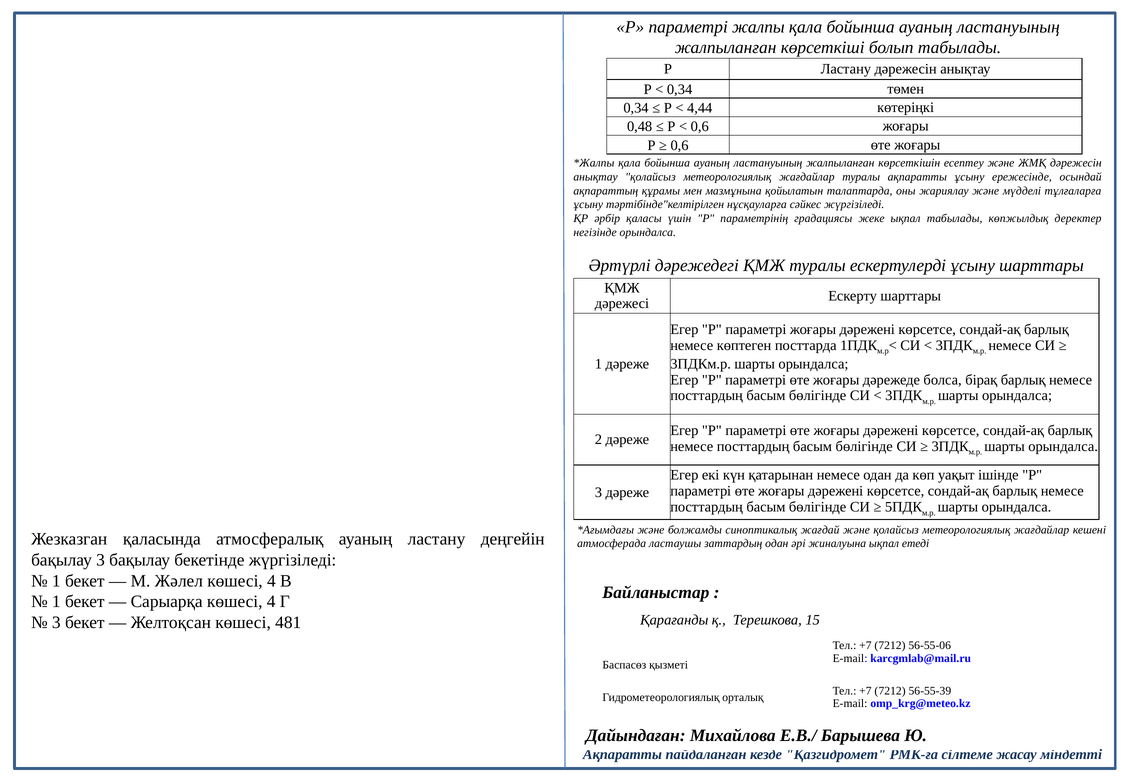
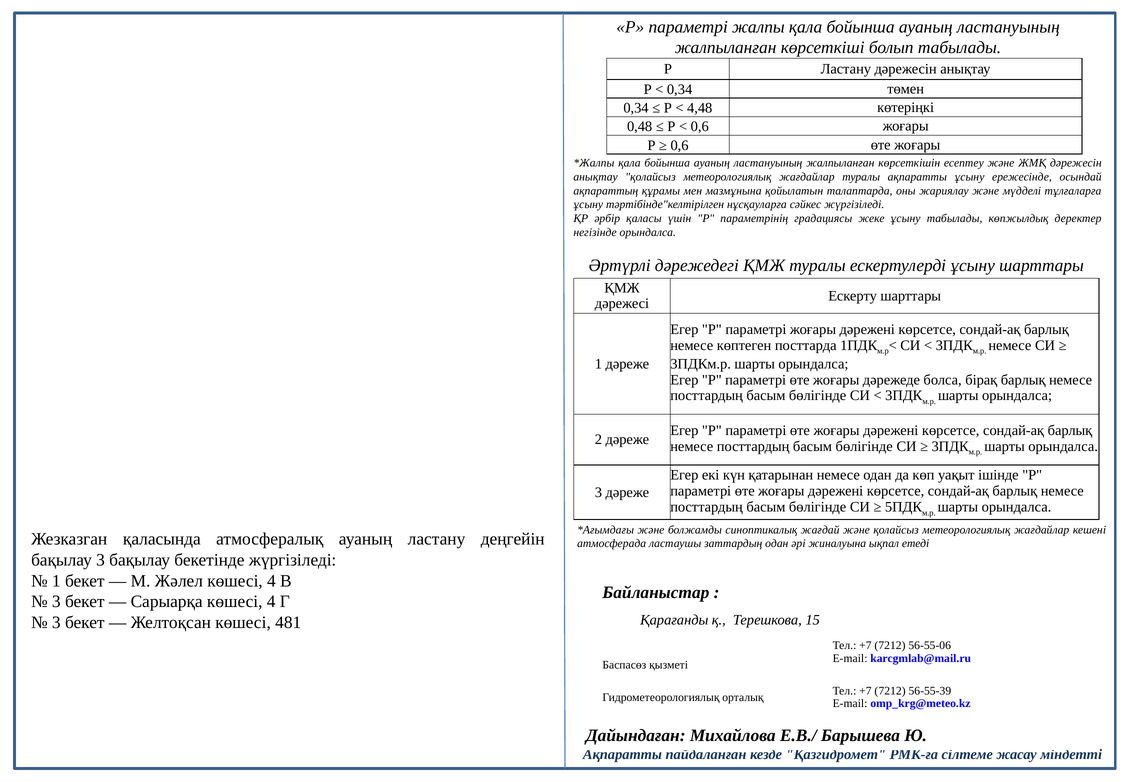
4,44: 4,44 -> 4,48 (700, 108)
жеке ықпал: ықпал -> ұсыну (906, 219)
1: 1 -> 3 (56, 602)
